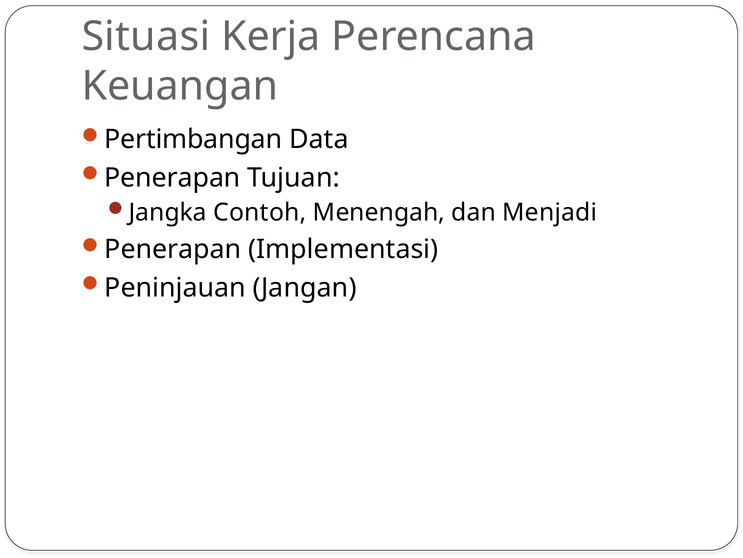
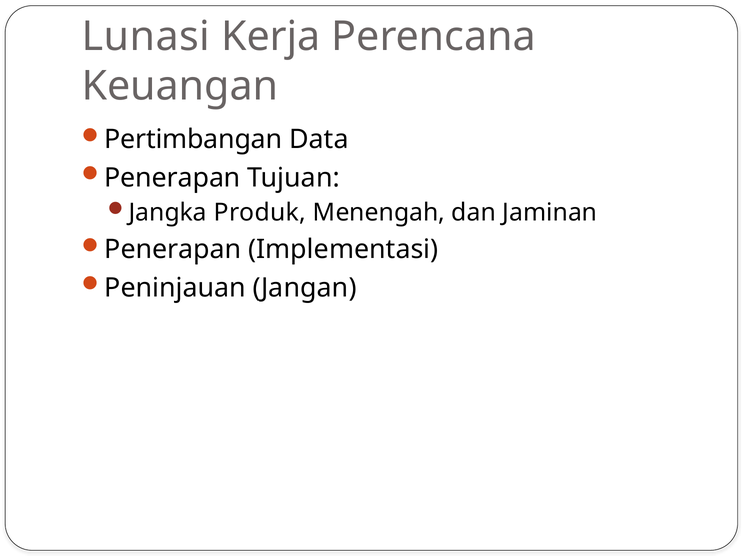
Situasi: Situasi -> Lunasi (146, 36)
Contoh: Contoh -> Produk (260, 212)
Menjadi: Menjadi -> Jaminan (550, 212)
